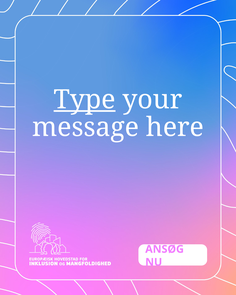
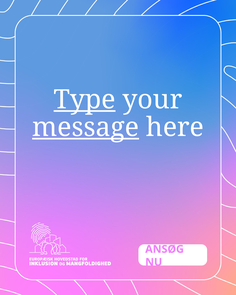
message underline: none -> present (86, 127)
